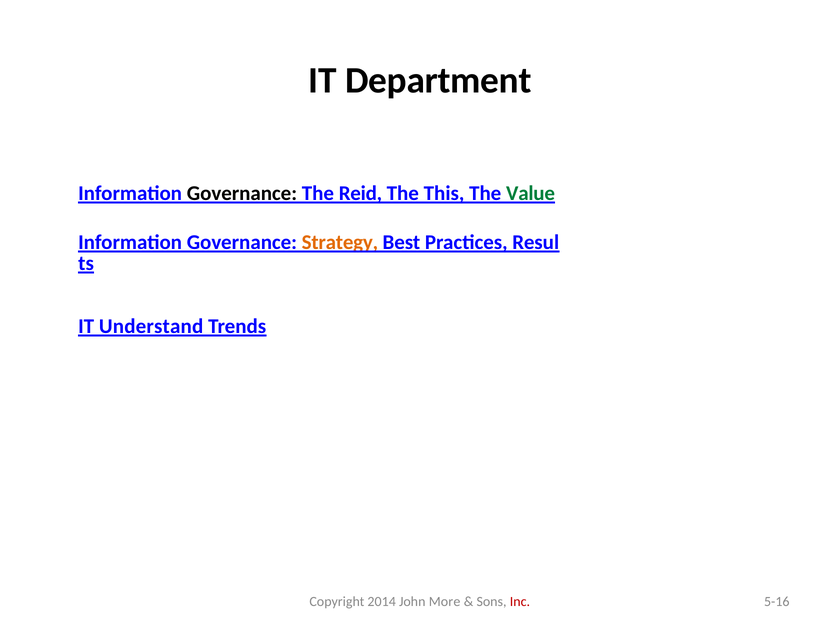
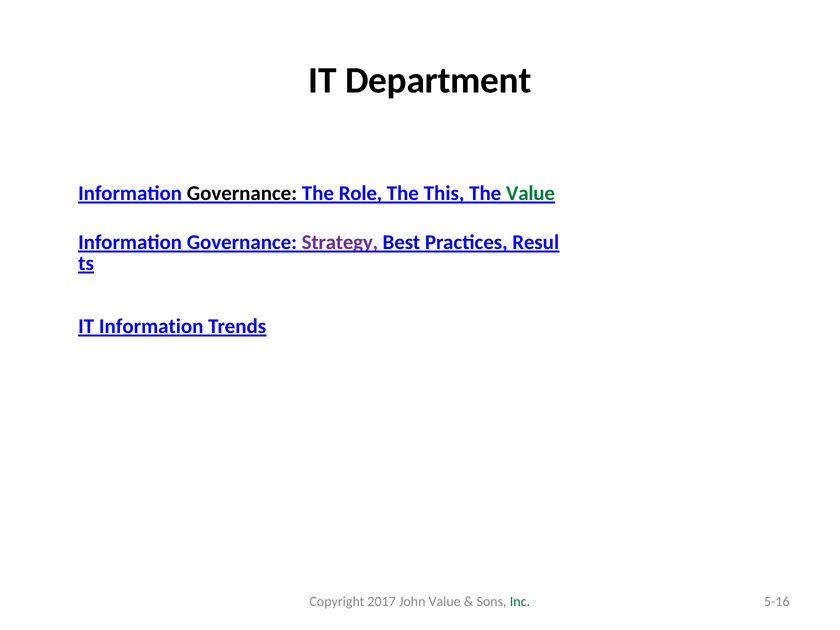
Reid: Reid -> Role (360, 193)
Strategy colour: orange -> purple (340, 242)
IT Understand: Understand -> Information (151, 326)
2014: 2014 -> 2017 (382, 602)
John More: More -> Value (445, 602)
Inc colour: red -> green (520, 602)
